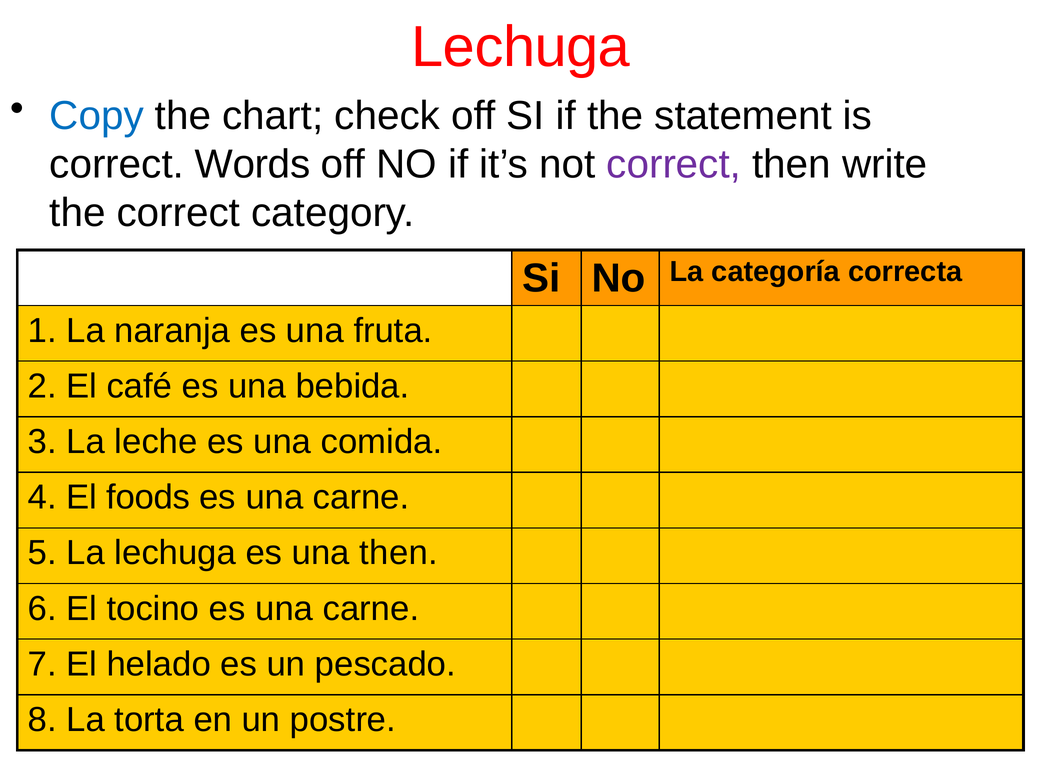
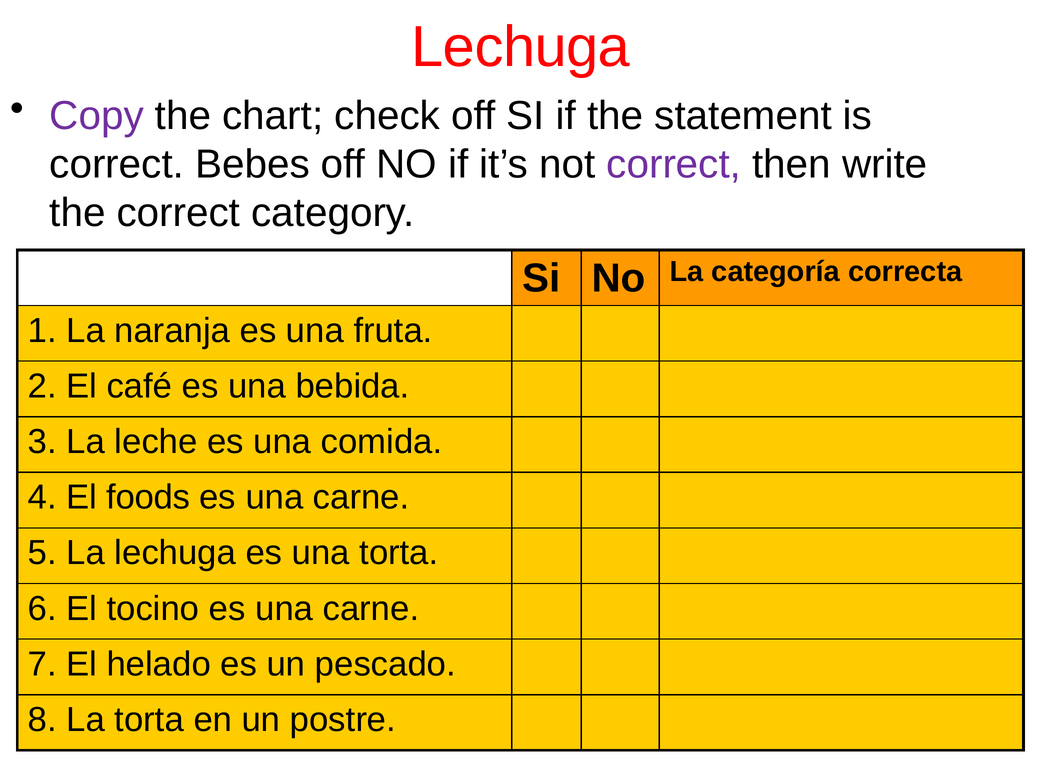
Copy colour: blue -> purple (97, 116)
Words: Words -> Bebes (252, 164)
una then: then -> torta (399, 553)
